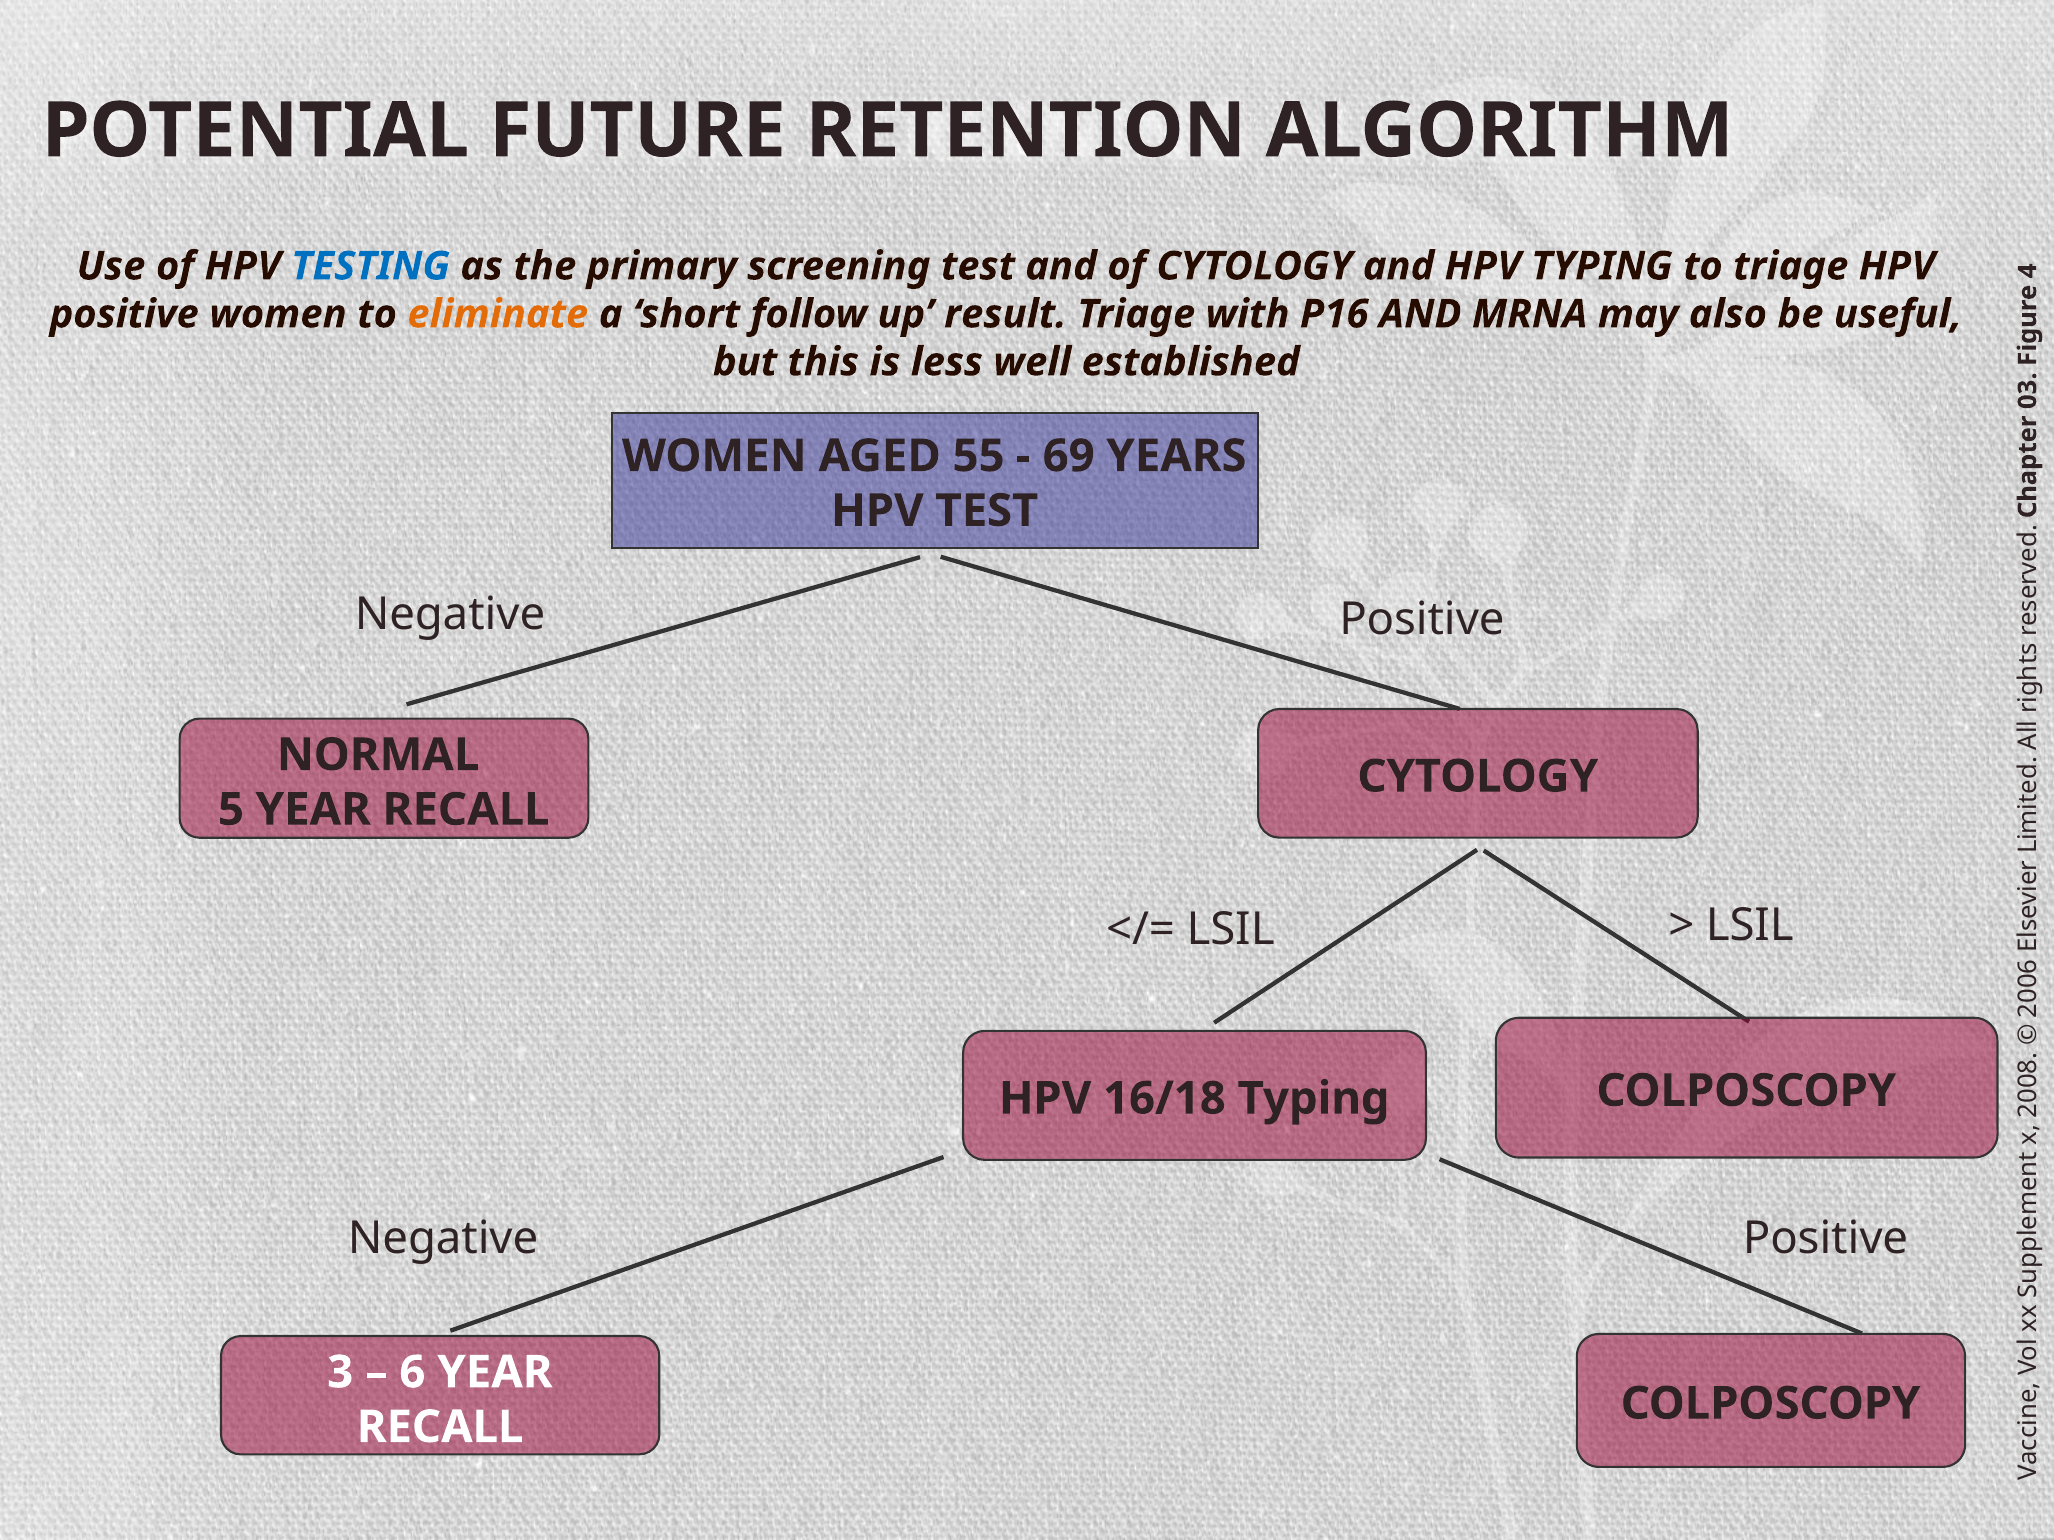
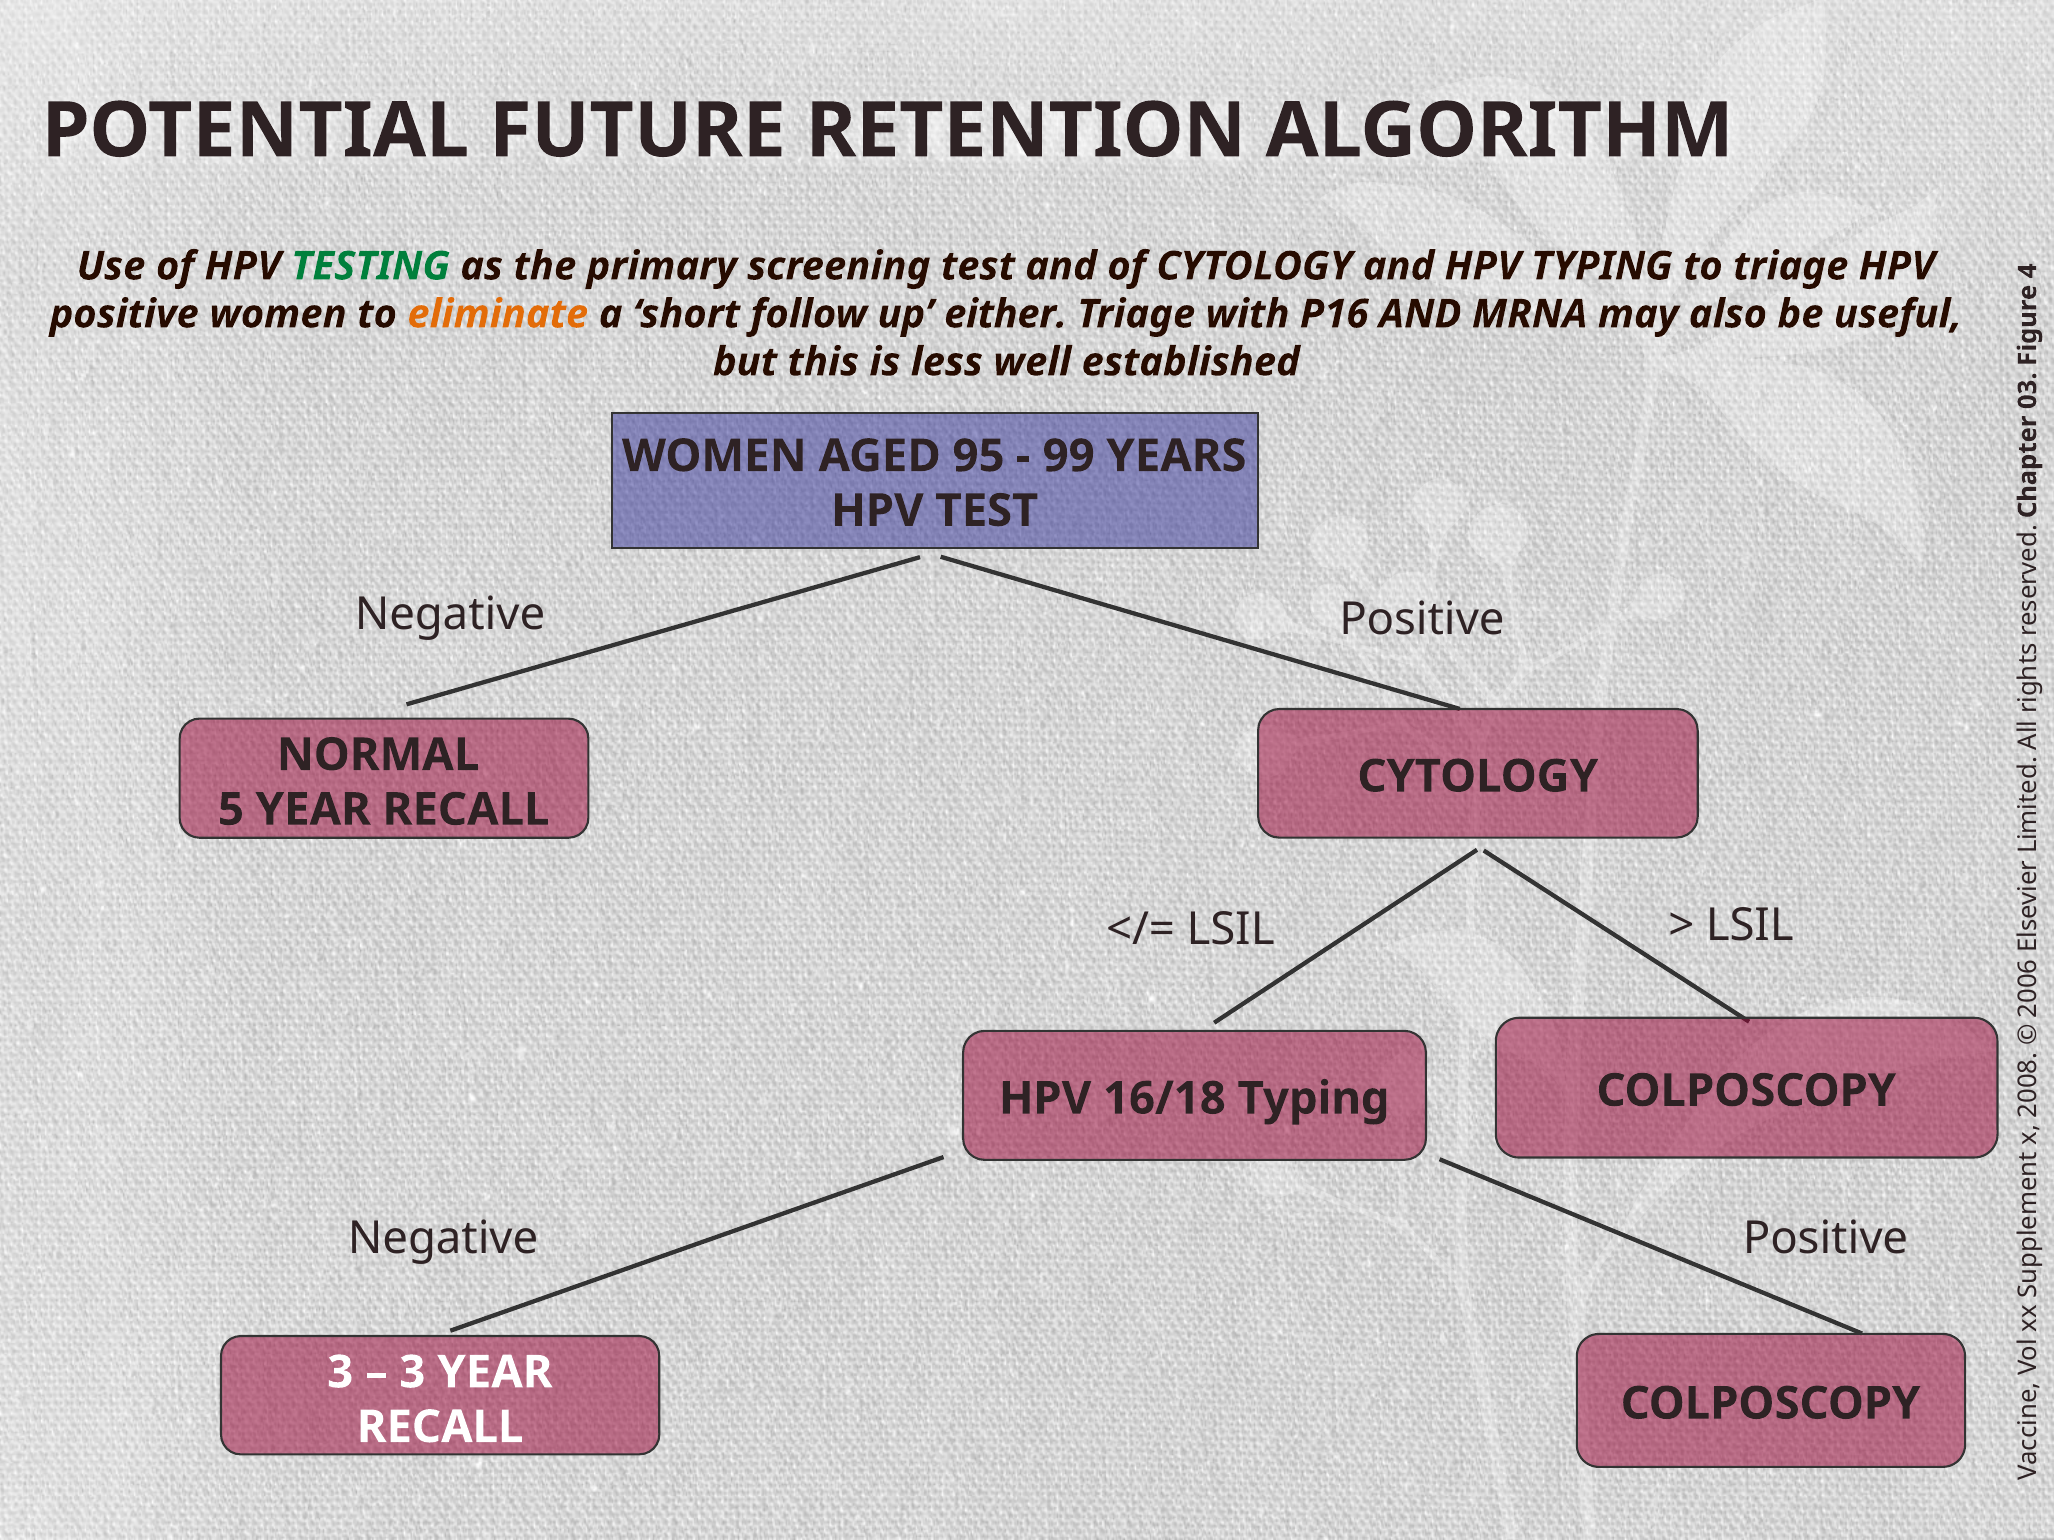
TESTING colour: blue -> green (371, 266)
result: result -> either (1006, 314)
55: 55 -> 95 (979, 456)
69: 69 -> 99 (1069, 456)
6: 6 -> 3 (412, 1373)
